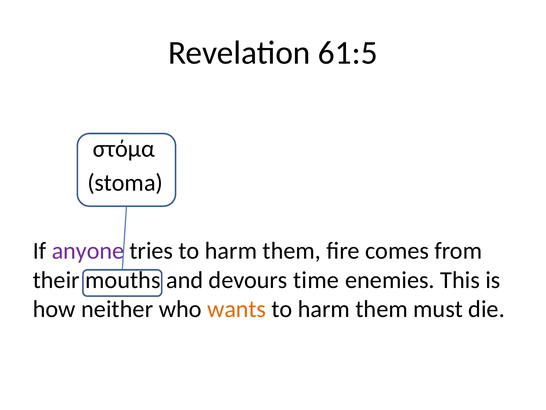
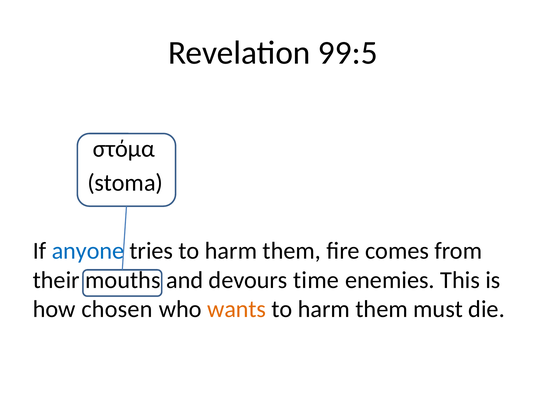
61:5: 61:5 -> 99:5 (348, 53)
anyone colour: purple -> blue (88, 251)
neither: neither -> chosen (117, 309)
